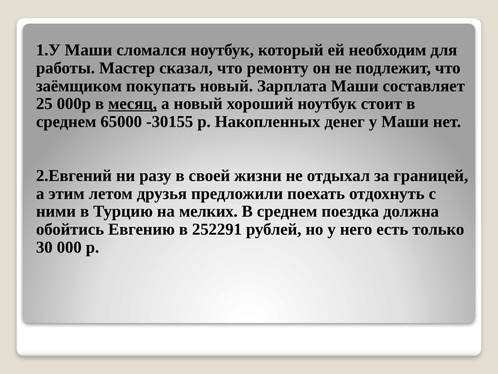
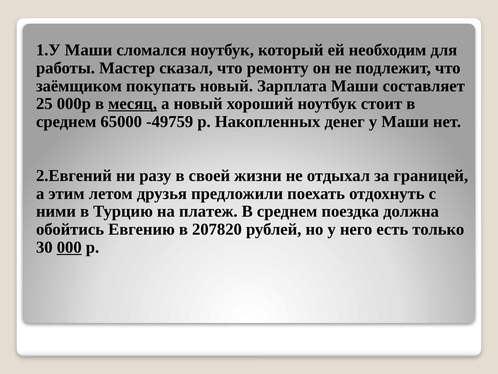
-30155: -30155 -> -49759 (170, 122)
мелких: мелких -> платеж (208, 211)
252291: 252291 -> 207820 (217, 229)
000 underline: none -> present (69, 247)
